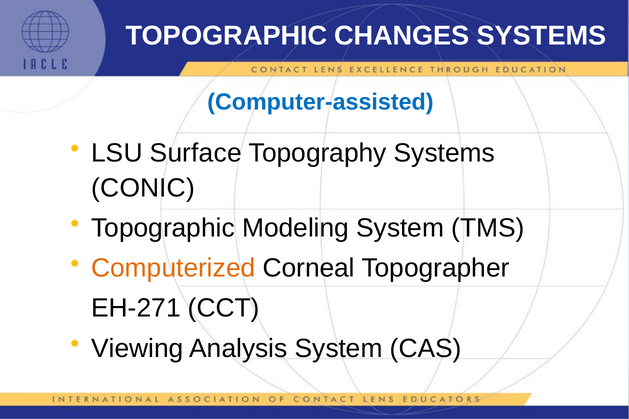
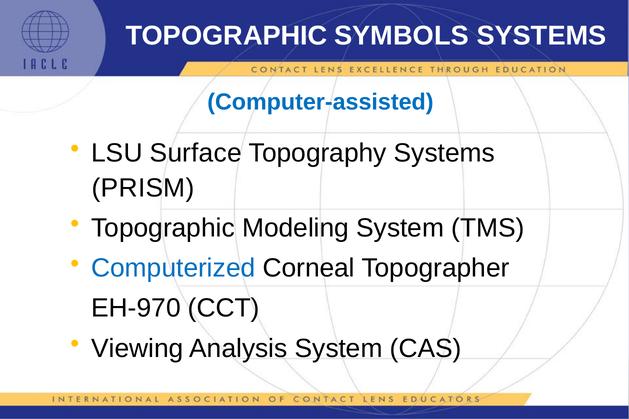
CHANGES: CHANGES -> SYMBOLS (401, 36)
CONIC: CONIC -> PRISM (143, 188)
Computerized colour: orange -> blue (173, 268)
EH-271: EH-271 -> EH-970 (136, 309)
